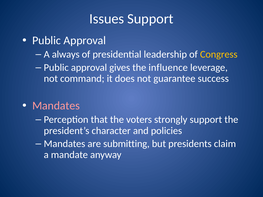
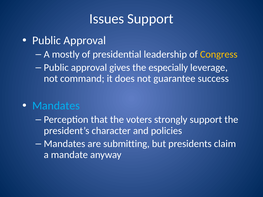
always: always -> mostly (66, 54)
influence: influence -> especially (168, 68)
Mandates colour: pink -> light blue (56, 106)
